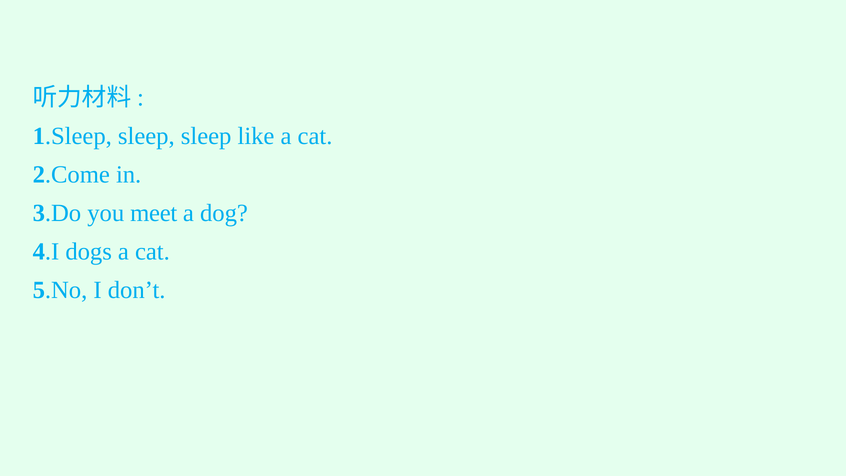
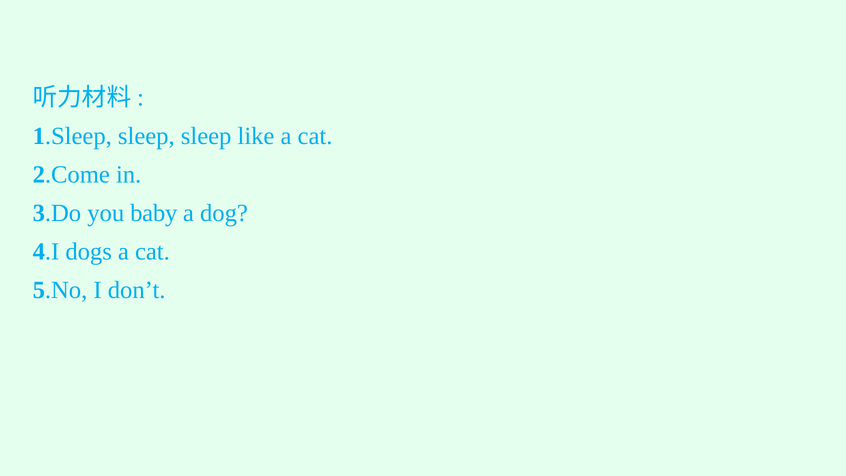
meet: meet -> baby (154, 213)
